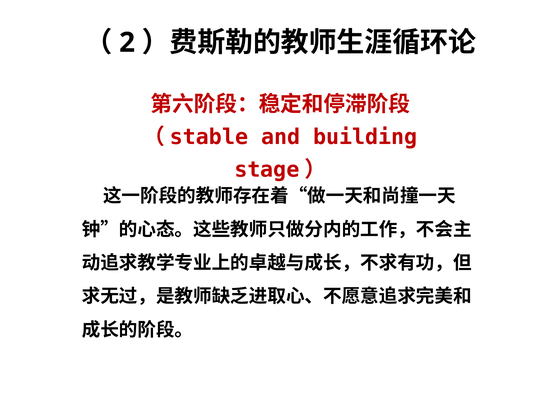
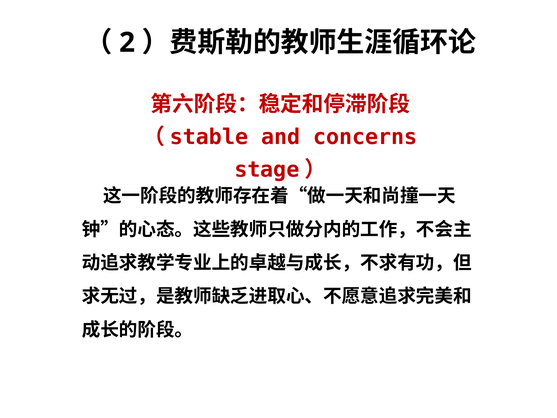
building: building -> concerns (365, 137)
